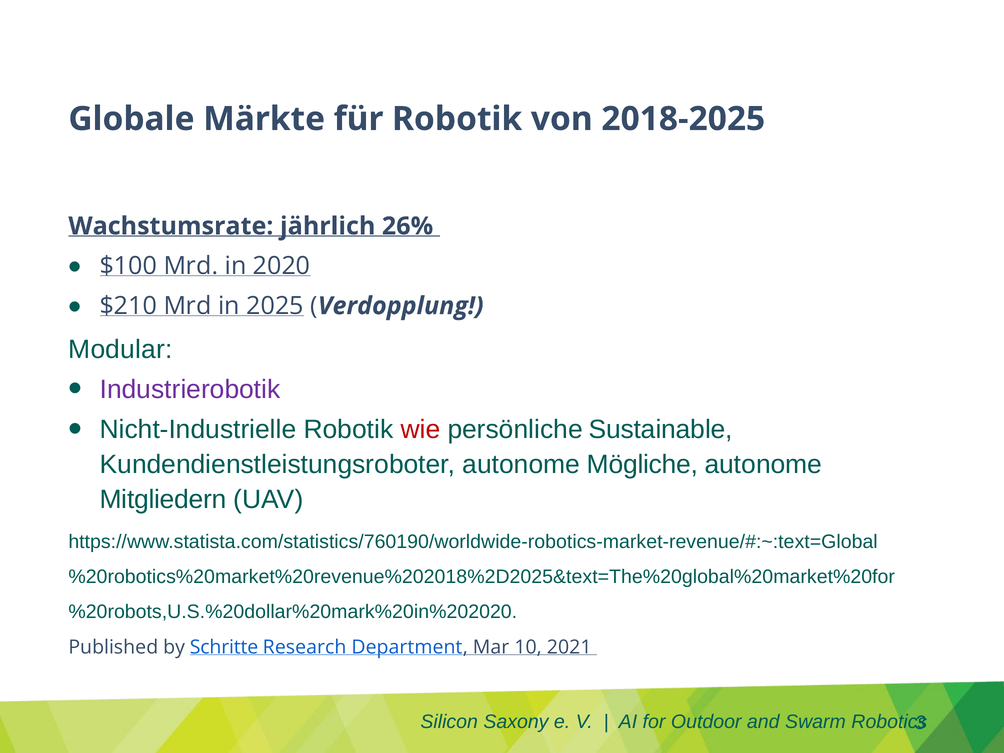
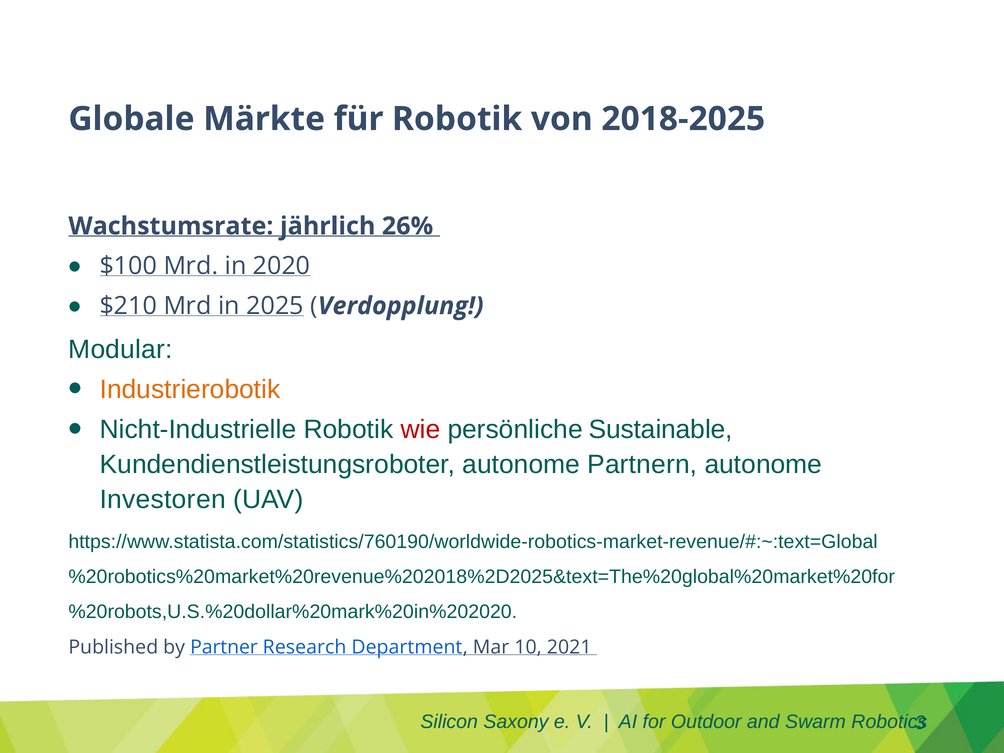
Industrierobotik colour: purple -> orange (190, 390)
Mögliche: Mögliche -> Partnern (642, 465)
Mitgliedern: Mitgliedern -> Investoren (163, 499)
Schritte: Schritte -> Partner (224, 647)
